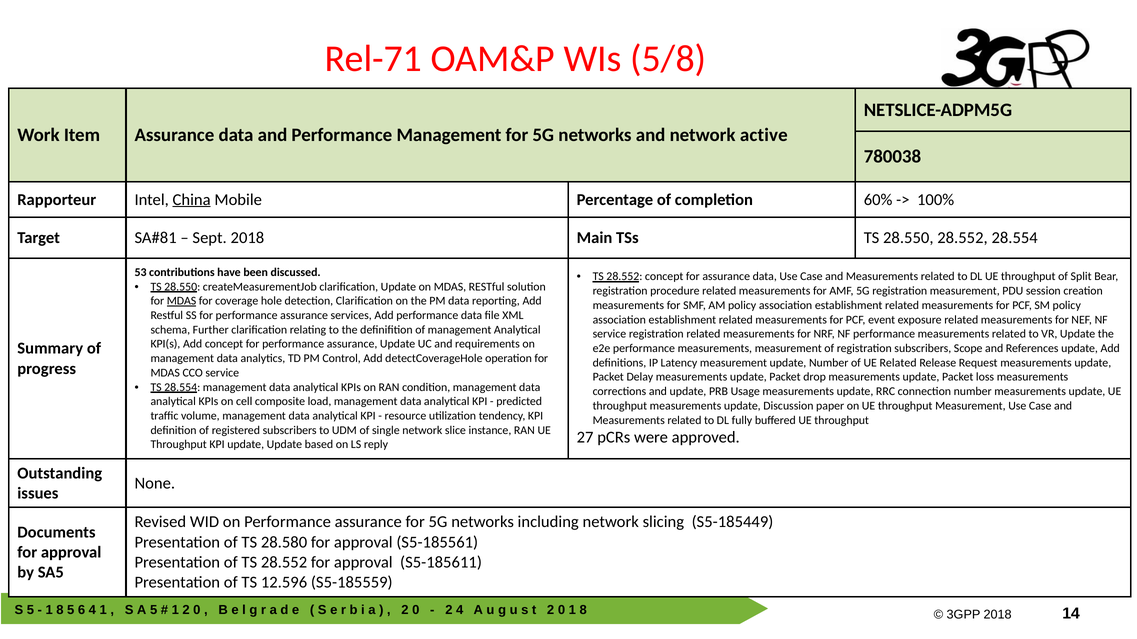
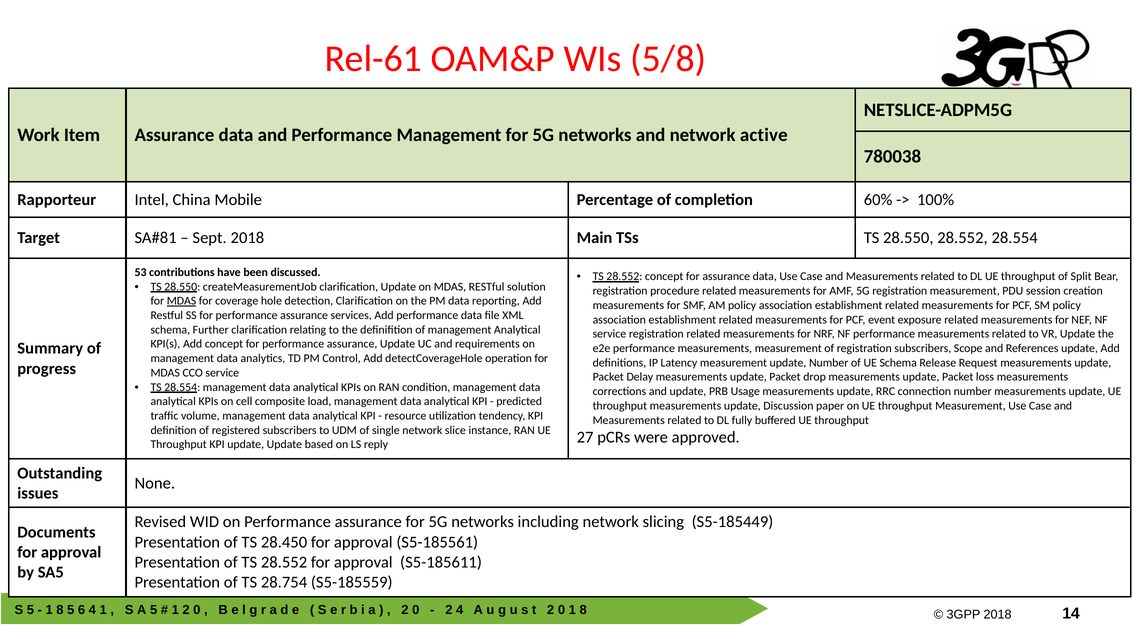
Rel-71: Rel-71 -> Rel-61 (373, 59)
China underline: present -> none (192, 200)
UE Related: Related -> Schema (898, 363)
28.580: 28.580 -> 28.450 (284, 543)
12.596: 12.596 -> 28.754 (284, 583)
